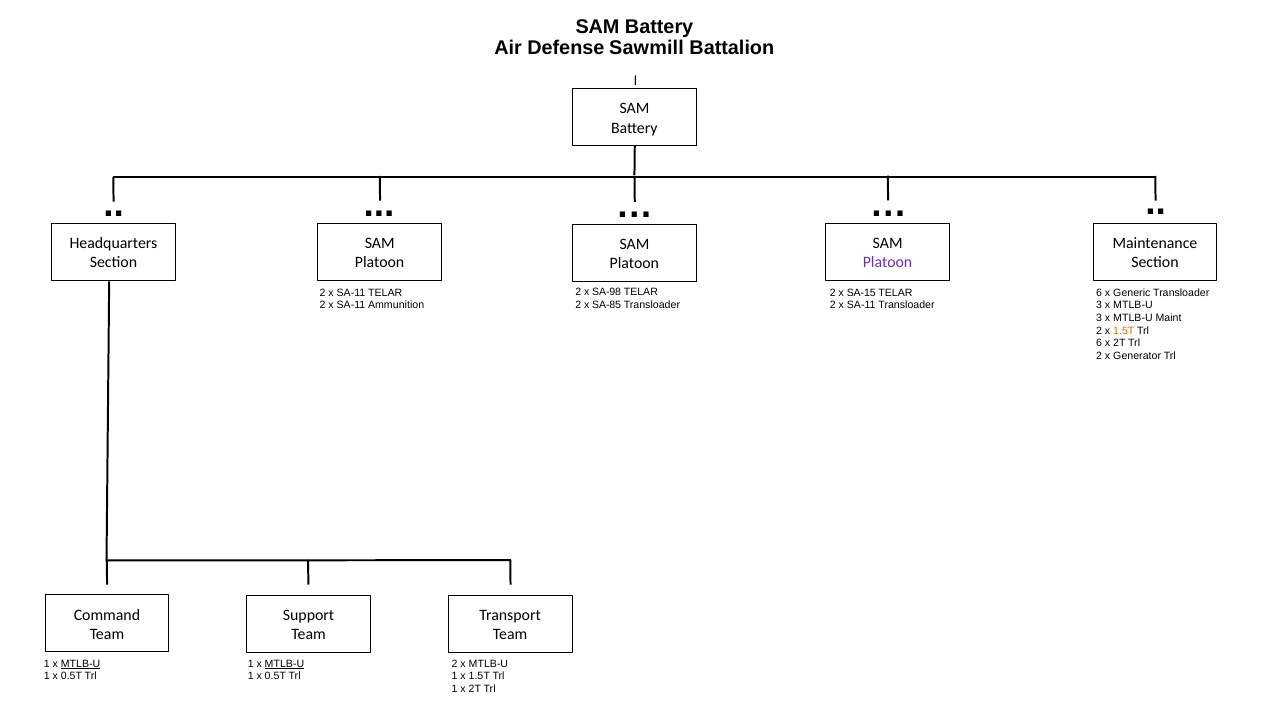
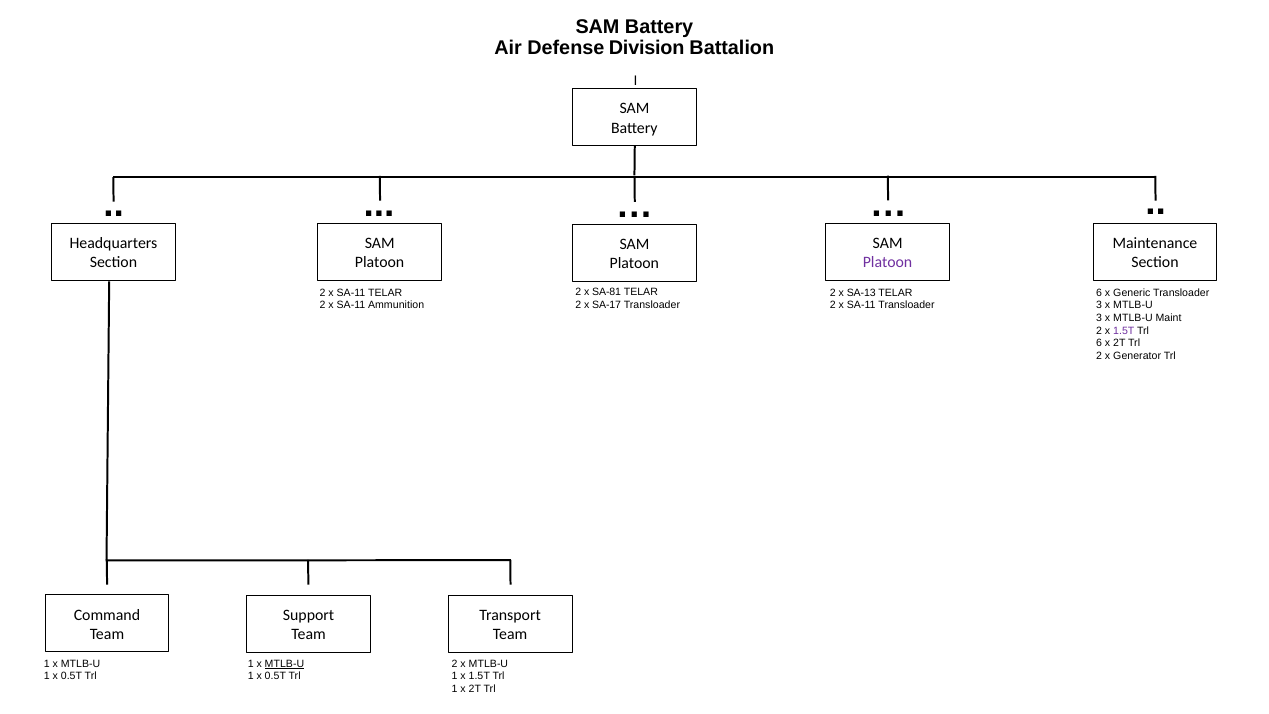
Sawmill: Sawmill -> Division (647, 48)
SA-98: SA-98 -> SA-81 (607, 292)
SA-15: SA-15 -> SA-13 (861, 293)
SA-85: SA-85 -> SA-17 (607, 305)
1.5T colour: orange -> purple (1124, 331)
MTLB-U underline: present -> none (81, 663)
